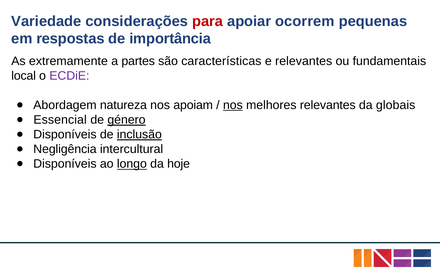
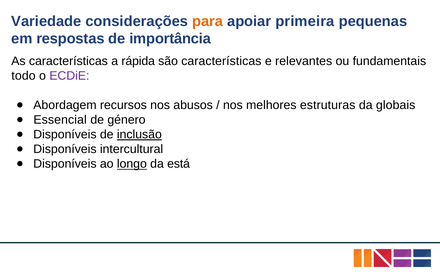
para colour: red -> orange (208, 21)
ocorrem: ocorrem -> primeira (305, 21)
As extremamente: extremamente -> características (68, 61)
partes: partes -> rápida (138, 61)
local: local -> todo (23, 76)
natureza: natureza -> recursos (123, 105)
apoiam: apoiam -> abusos (193, 105)
nos underline: present -> none (233, 105)
melhores relevantes: relevantes -> estruturas (328, 105)
género underline: present -> none (126, 120)
Negligência: Negligência -> Disponíveis (65, 149)
hoje: hoje -> está (179, 164)
